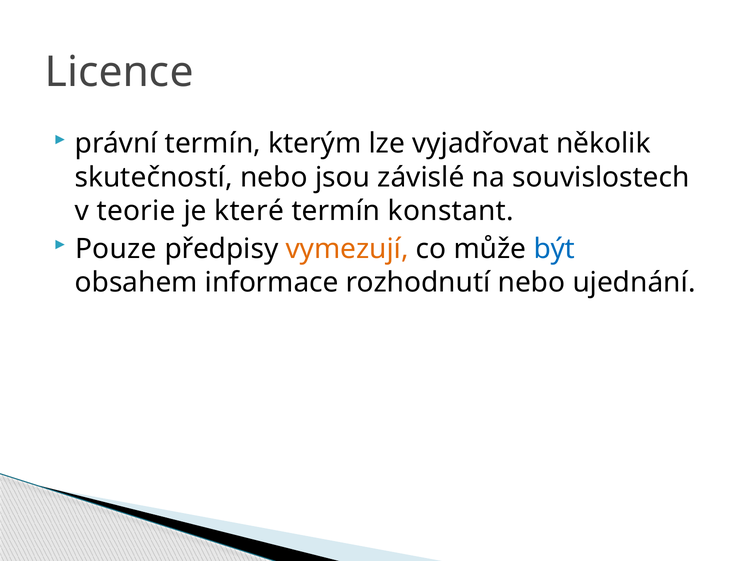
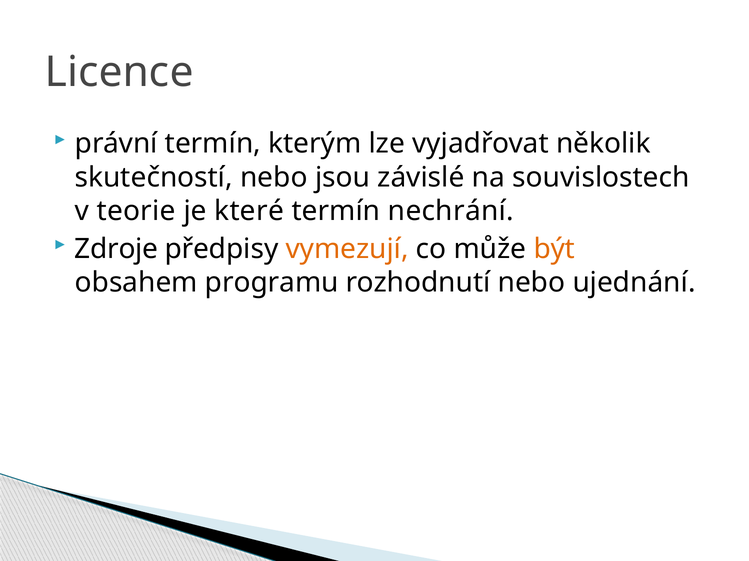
konstant: konstant -> nechrání (451, 211)
Pouze: Pouze -> Zdroje (116, 249)
být colour: blue -> orange (554, 249)
informace: informace -> programu (272, 283)
